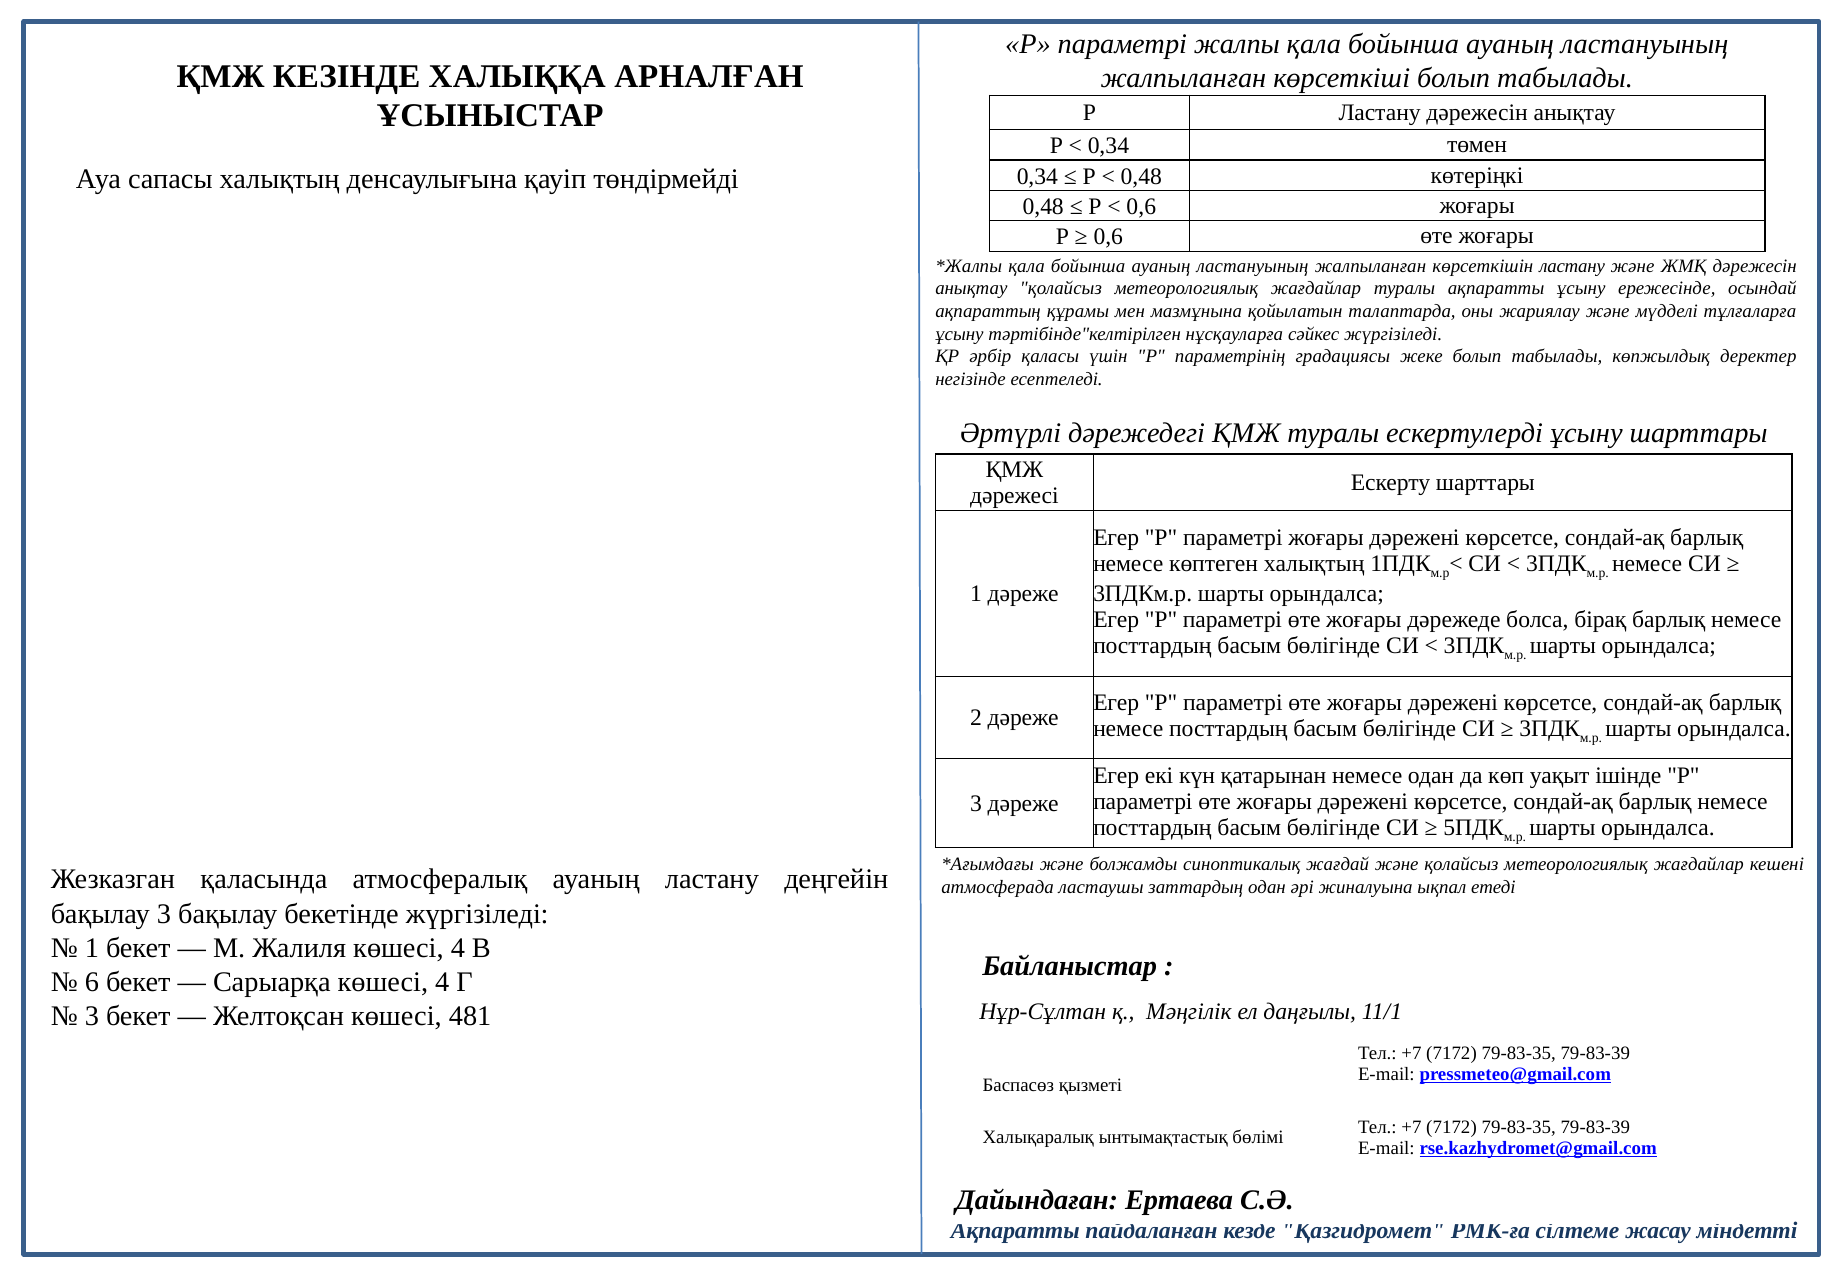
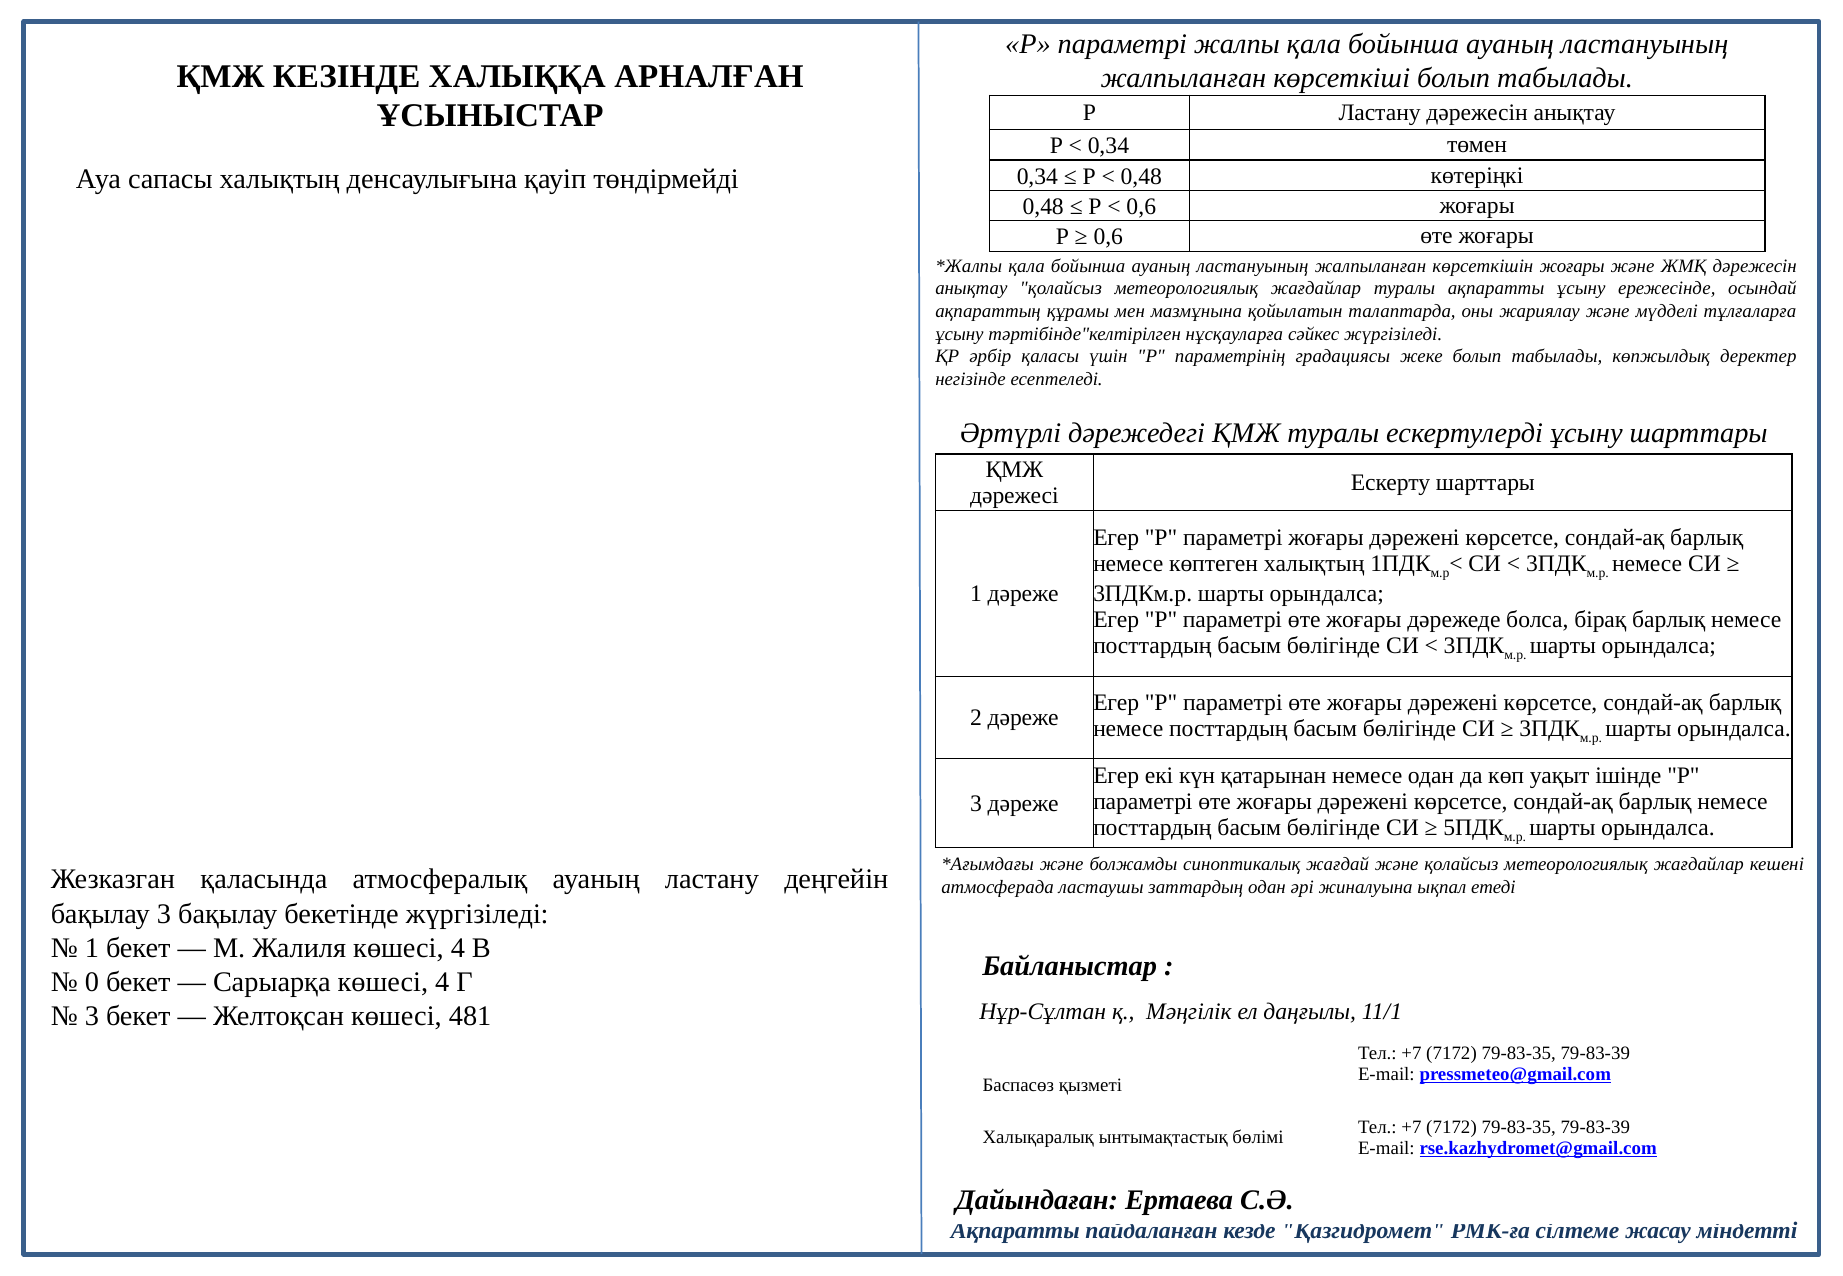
көрсеткішін ластану: ластану -> жоғары (1572, 266)
6: 6 -> 0 (92, 982)
